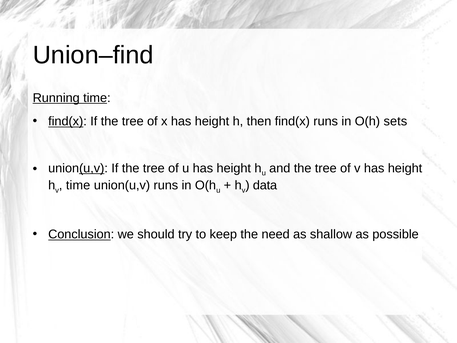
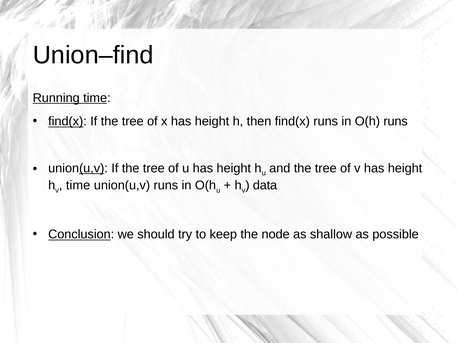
O(h sets: sets -> runs (396, 121)
need: need -> node (276, 234)
